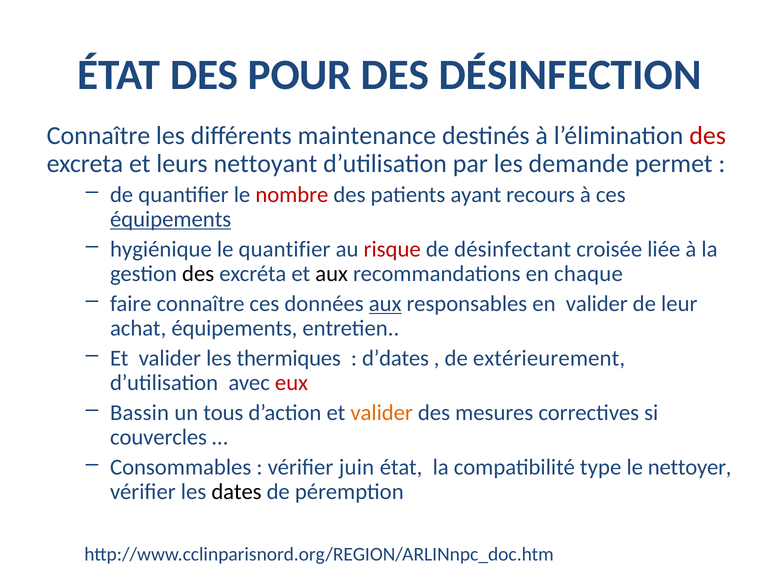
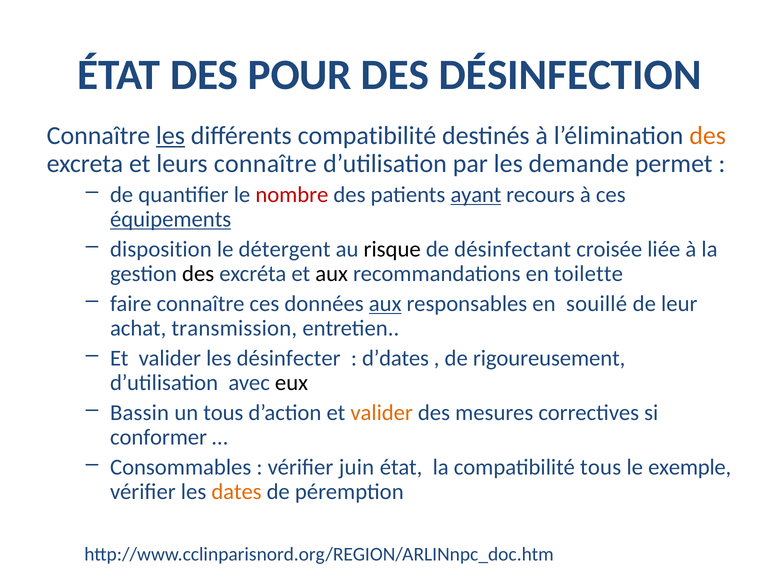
les underline: none -> present (170, 136)
différents maintenance: maintenance -> compatibilité (367, 136)
des colour: red -> orange (708, 136)
leurs nettoyant: nettoyant -> connaître (265, 164)
ayant underline: none -> present (476, 195)
hygiénique: hygiénique -> disposition (161, 249)
le quantifier: quantifier -> détergent (285, 249)
risque colour: red -> black (392, 249)
chaque: chaque -> toilette (588, 274)
en valider: valider -> souillé (597, 304)
achat équipements: équipements -> transmission (234, 328)
thermiques: thermiques -> désinfecter (289, 358)
extérieurement: extérieurement -> rigoureusement (549, 358)
eux colour: red -> black (291, 383)
couvercles: couvercles -> conformer (159, 438)
compatibilité type: type -> tous (601, 468)
nettoyer: nettoyer -> exemple (690, 468)
dates colour: black -> orange (237, 492)
